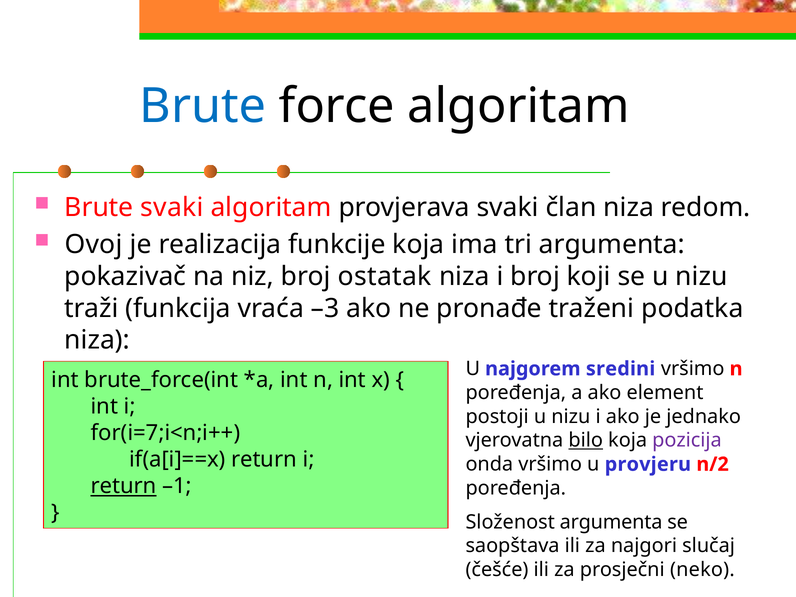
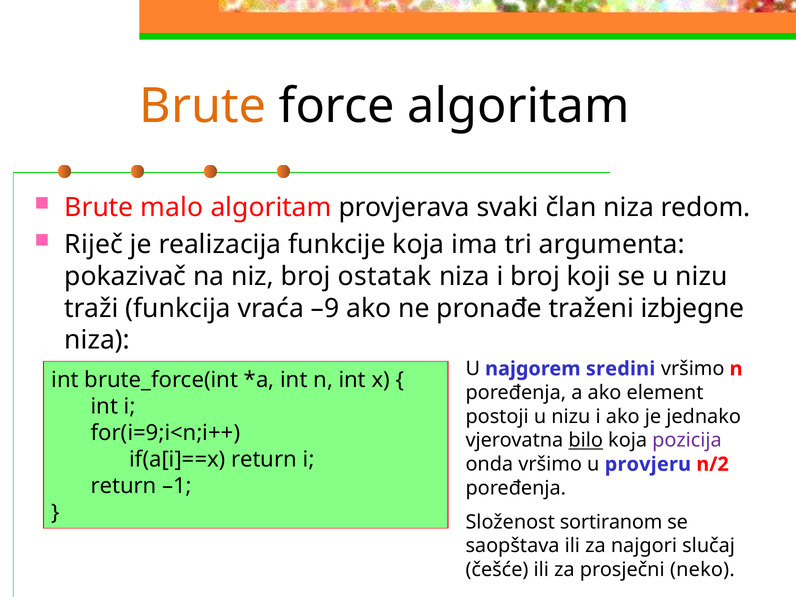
Brute colour: blue -> orange (203, 106)
Brute svaki: svaki -> malo (172, 208)
Ovoj: Ovoj -> Riječ (94, 245)
–3: –3 -> –9 (325, 308)
podatka: podatka -> izbjegne (693, 308)
for(i=7;i<n;i++: for(i=7;i<n;i++ -> for(i=9;i<n;i++ (165, 433)
return underline: present -> none (124, 486)
Složenost argumenta: argumenta -> sortiranom (611, 522)
